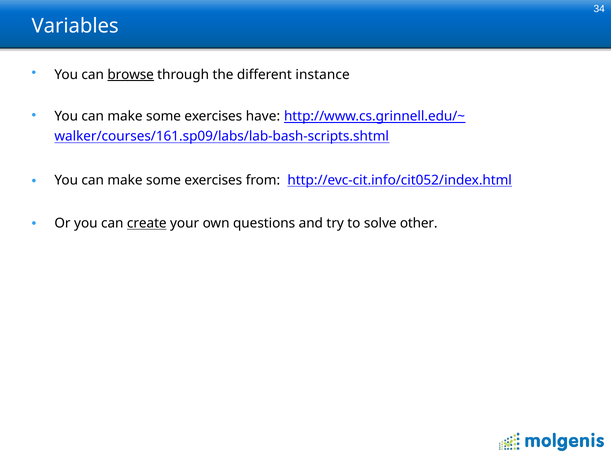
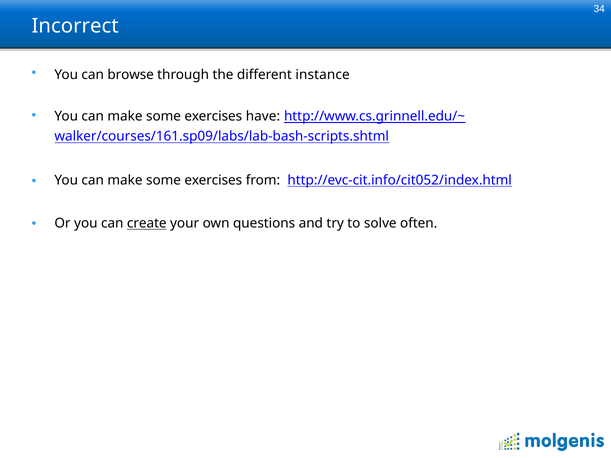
Variables: Variables -> Incorrect (75, 26)
browse underline: present -> none (131, 75)
other: other -> often (419, 224)
